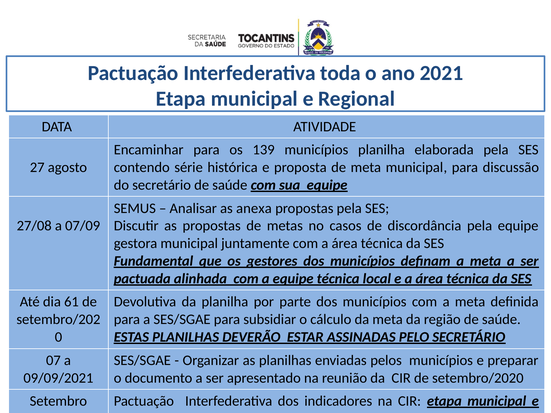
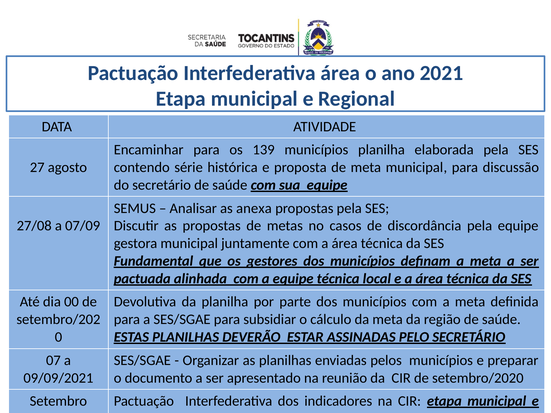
Interfederativa toda: toda -> área (340, 73)
61: 61 -> 00 (71, 302)
